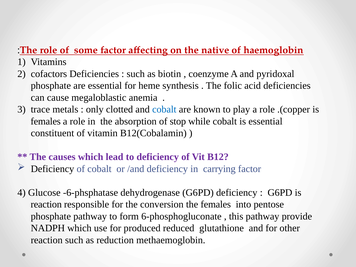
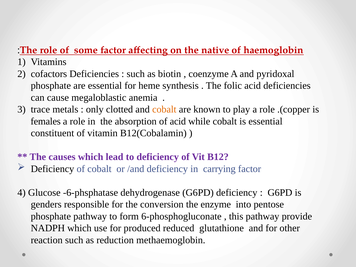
cobalt colour: blue -> orange (164, 109)
of stop: stop -> acid (178, 121)
reaction: reaction -> genders (46, 204)
the females: females -> enzyme (216, 204)
